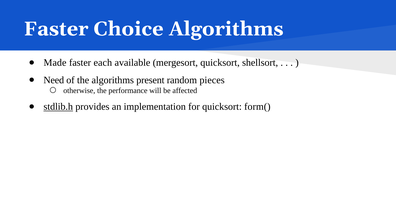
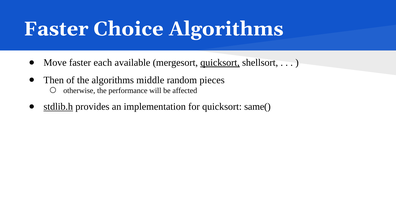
Made: Made -> Move (55, 63)
quicksort underline: none -> present (220, 63)
Need: Need -> Then (54, 80)
present: present -> middle (150, 80)
form(: form( -> same( (257, 107)
